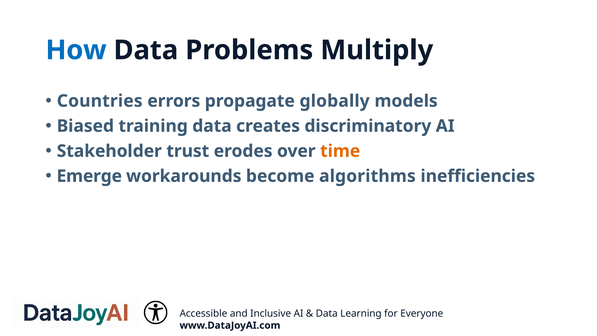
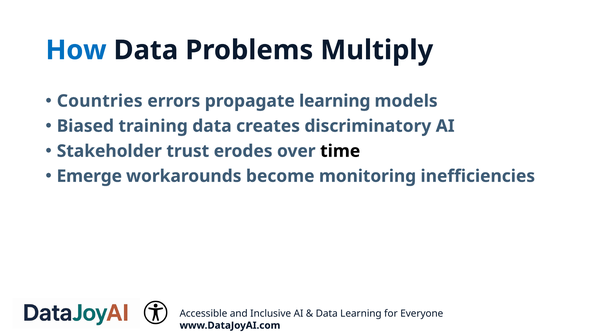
propagate globally: globally -> learning (335, 101)
time colour: orange -> black (340, 151)
algorithms: algorithms -> monitoring (368, 176)
